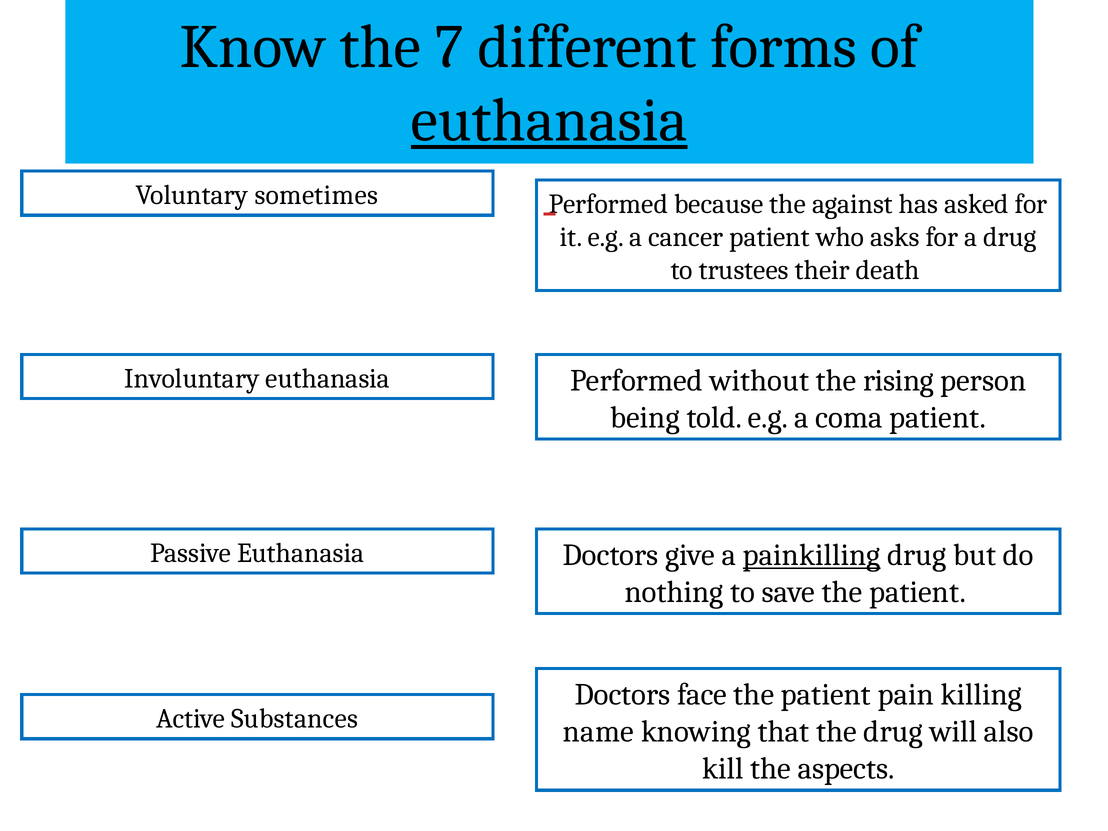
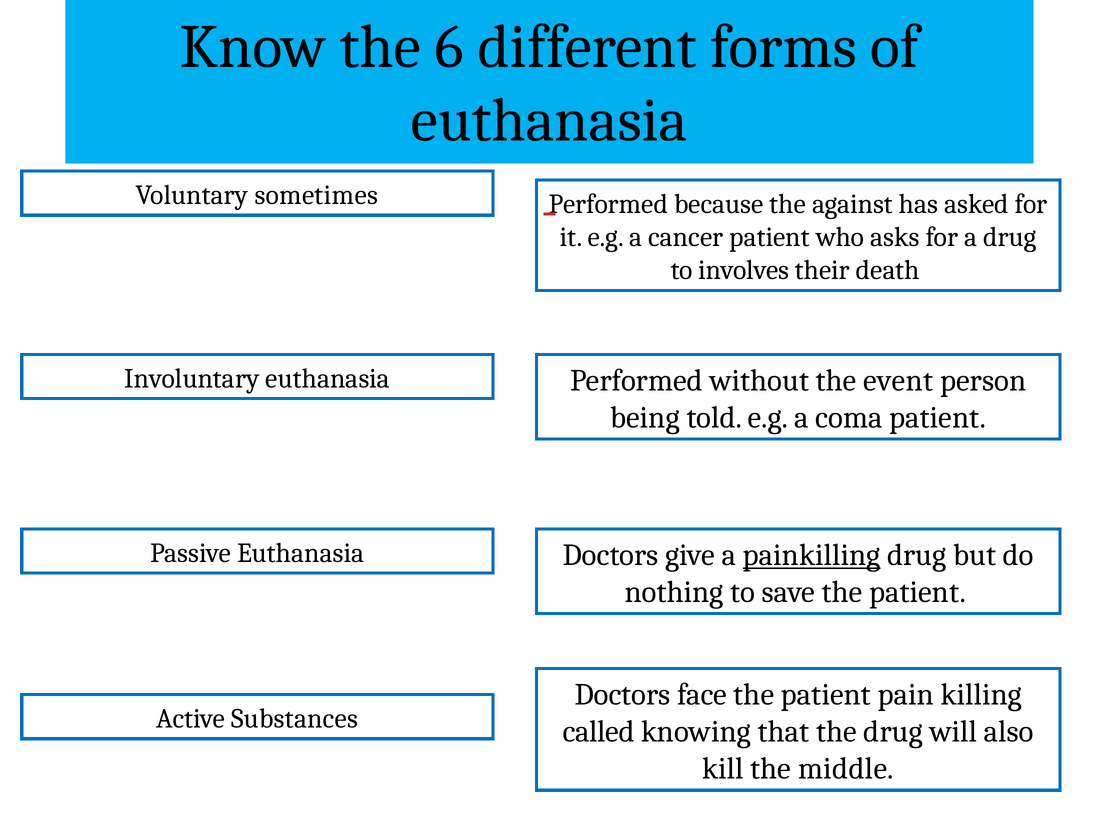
7: 7 -> 6 (449, 47)
euthanasia underline: present -> none (549, 121)
trustees: trustees -> involves (744, 270)
rising: rising -> event (898, 380)
name: name -> called (599, 732)
aspects: aspects -> middle (846, 769)
